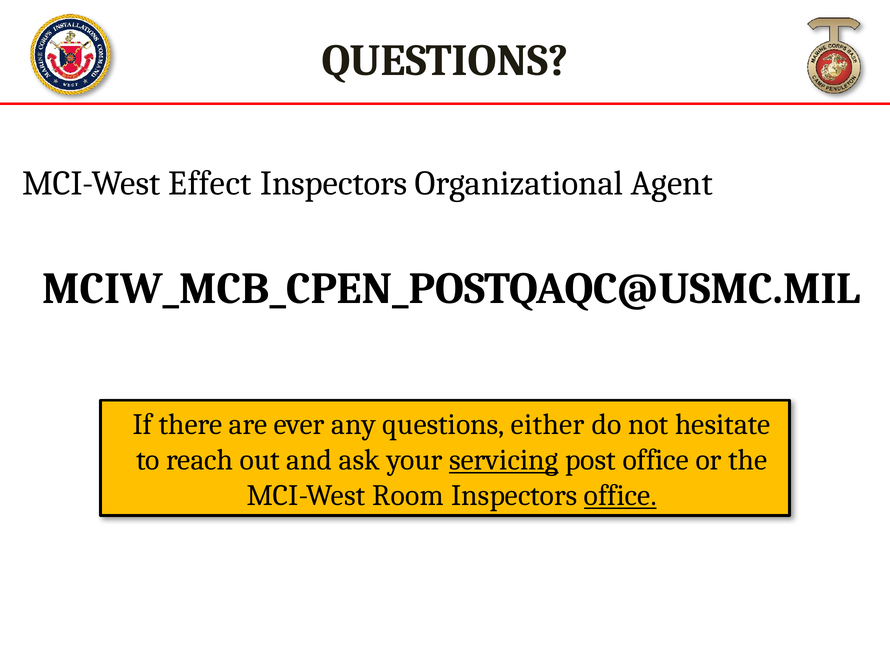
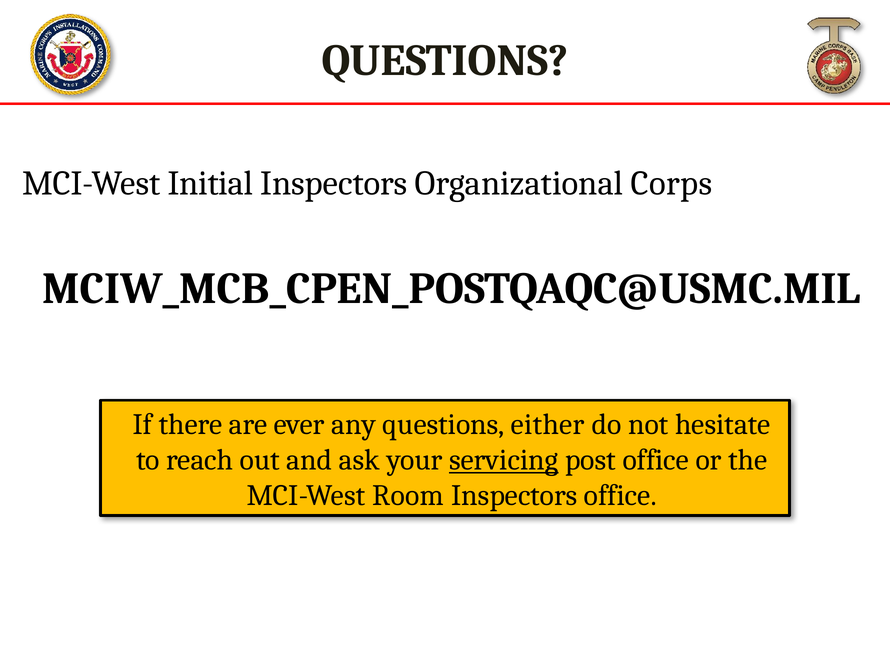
Effect: Effect -> Initial (210, 183)
Agent: Agent -> Corps (672, 183)
office underline: present -> none (620, 496)
